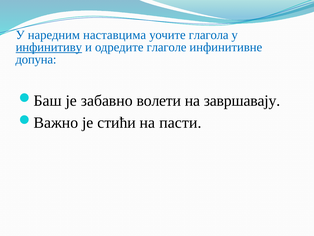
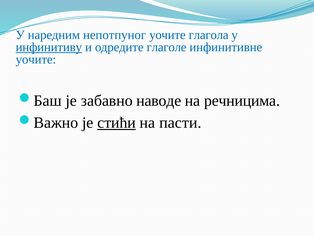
наставцима: наставцима -> непотпуног (115, 35)
допуна: допуна -> уочите (36, 59)
волети: волети -> наводе (159, 101)
завршавају: завршавају -> речницима (242, 101)
стићи underline: none -> present (117, 122)
